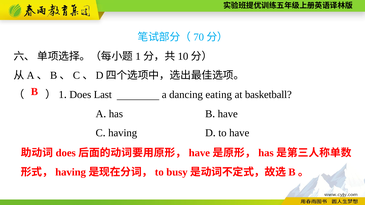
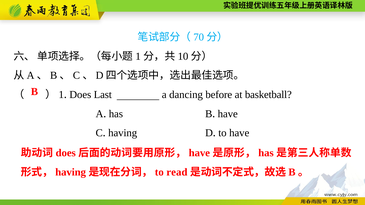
eating: eating -> before (219, 95)
busy: busy -> read (177, 172)
